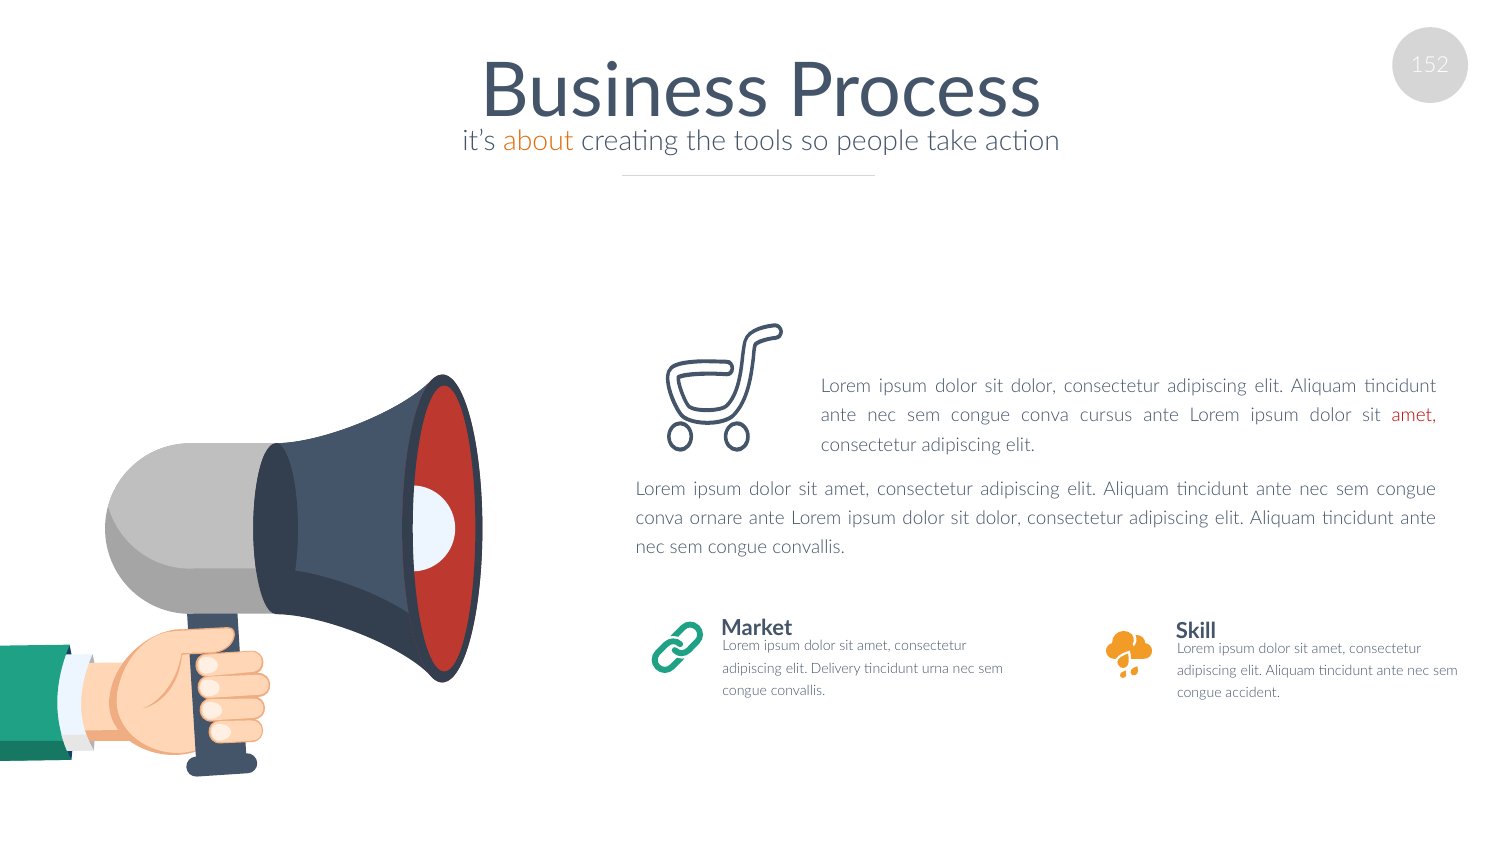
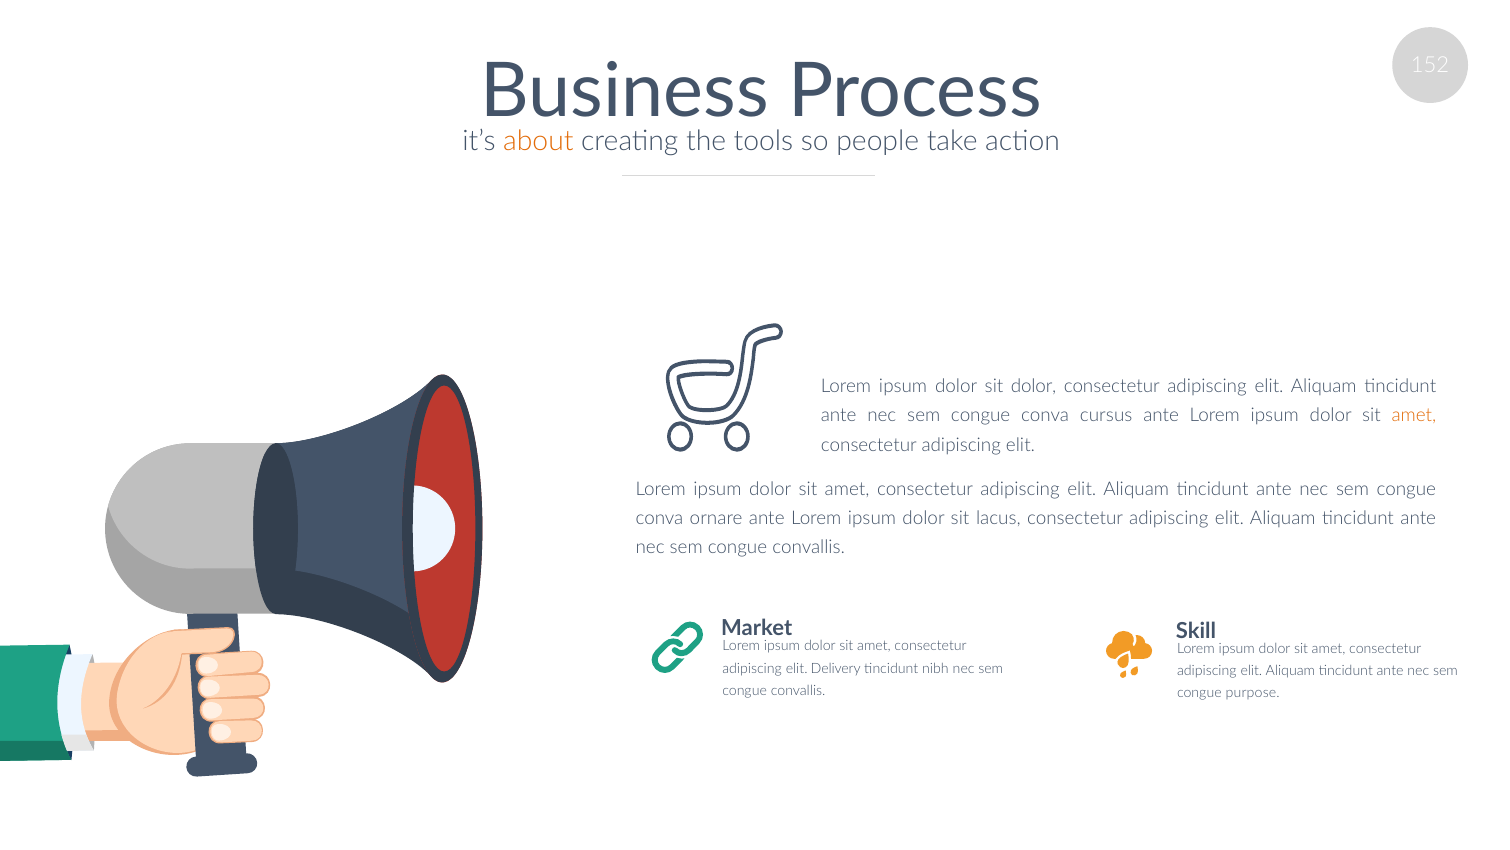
amet colour: red -> orange (1414, 415)
dolor: dolor -> lacus (998, 518)
urna: urna -> nibh (935, 668)
accident: accident -> purpose (1253, 692)
